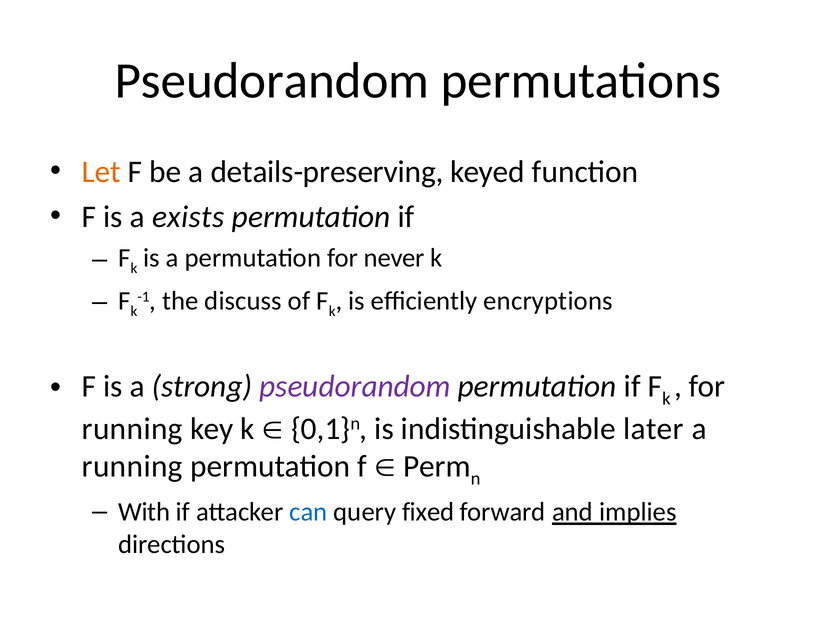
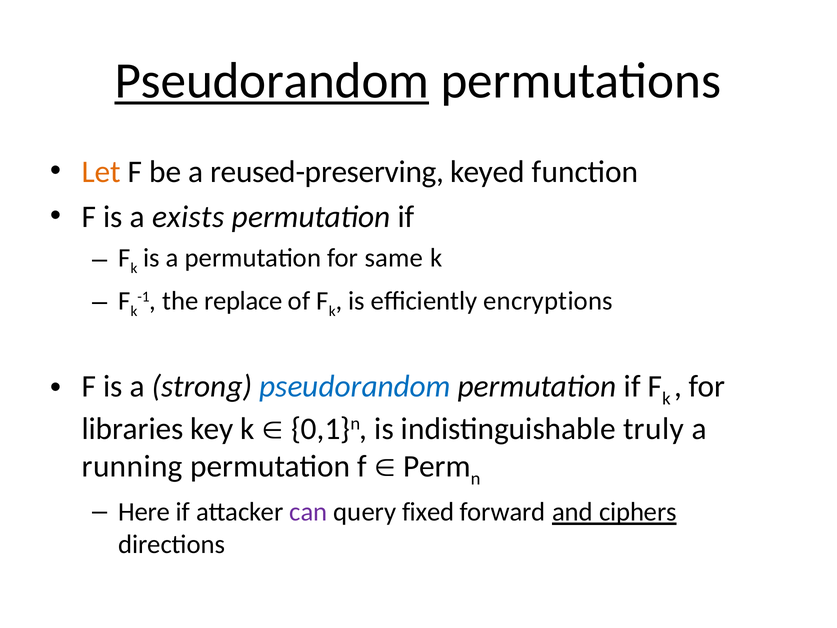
Pseudorandom underline: none -> present (272, 81)
details-preserving: details-preserving -> reused-preserving (327, 172)
never: never -> same (394, 258)
discuss: discuss -> replace (243, 301)
pseudorandom colour: purple -> blue (355, 386)
running: running -> libraries (133, 429)
later: later -> truly (653, 429)
With: With -> Here (144, 512)
can colour: blue -> purple (308, 512)
implies: implies -> ciphers (638, 512)
